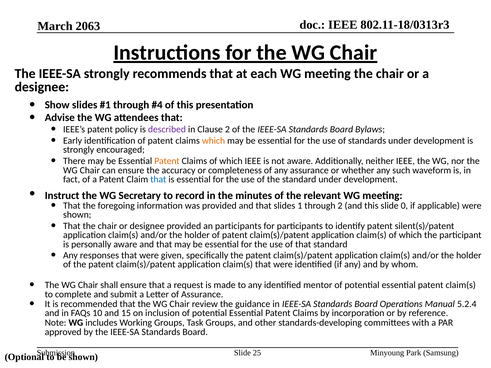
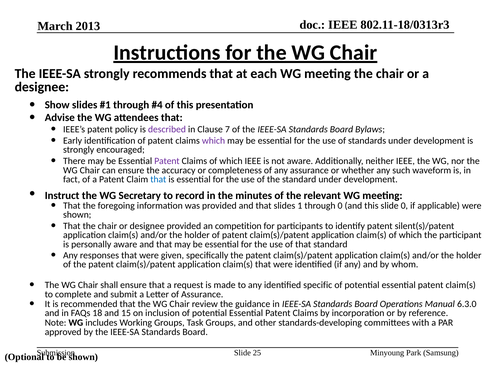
2063: 2063 -> 2013 (88, 26)
Clause 2: 2 -> 7 (227, 130)
which colour: orange -> purple (213, 141)
Patent colour: orange -> purple (167, 161)
through 2: 2 -> 0 (340, 206)
an participants: participants -> competition (238, 226)
mentor: mentor -> specific (318, 285)
5.2.4: 5.2.4 -> 6.3.0 (467, 304)
10: 10 -> 18 (97, 313)
